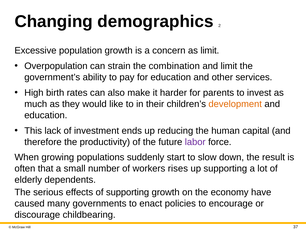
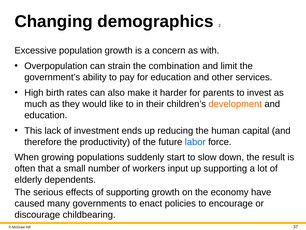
as limit: limit -> with (210, 51)
labor colour: purple -> blue (195, 142)
rises: rises -> input (178, 168)
